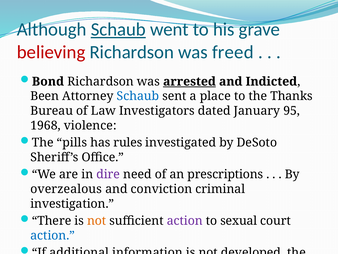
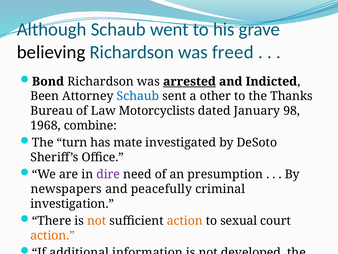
Schaub underline: present -> none (118, 29)
believing colour: red -> black (51, 52)
place: place -> other (215, 96)
Investigators: Investigators -> Motorcyclists (157, 111)
95: 95 -> 98 (292, 111)
violence: violence -> combine (90, 125)
pills: pills -> turn (72, 142)
rules: rules -> mate (128, 142)
prescriptions: prescriptions -> presumption (225, 174)
overzealous: overzealous -> newspapers (66, 189)
conviction: conviction -> peacefully (161, 189)
action colour: purple -> orange (185, 220)
action colour: blue -> orange (53, 235)
